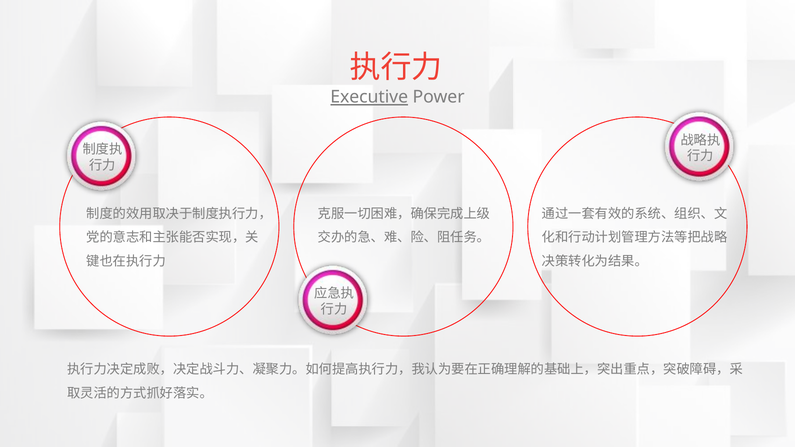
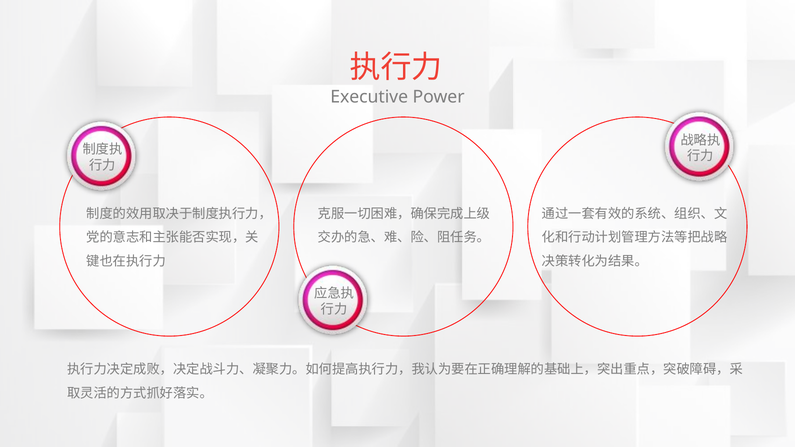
Executive underline: present -> none (369, 97)
